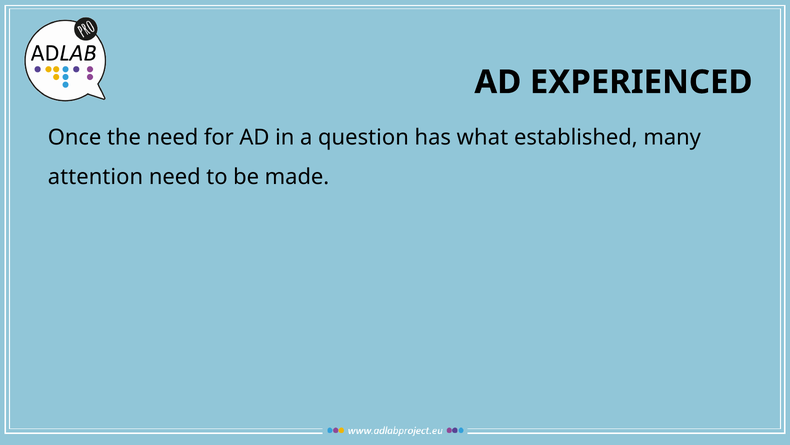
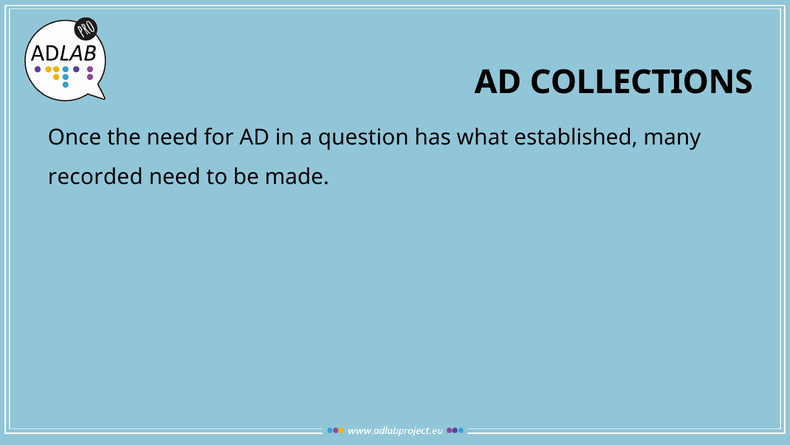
EXPERIENCED: EXPERIENCED -> COLLECTIONS (641, 82)
attention: attention -> recorded (95, 177)
